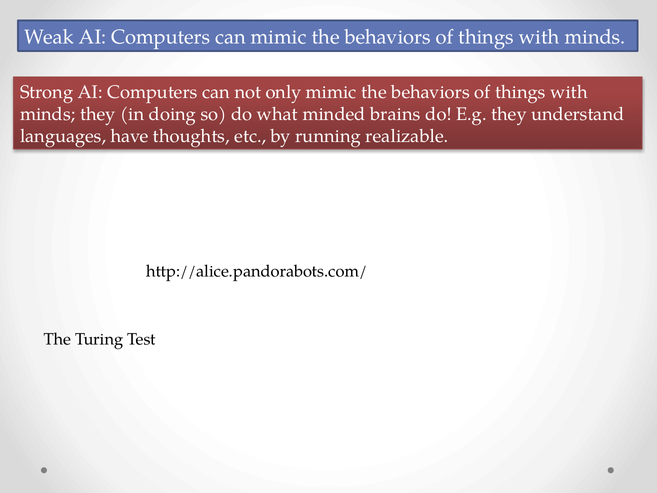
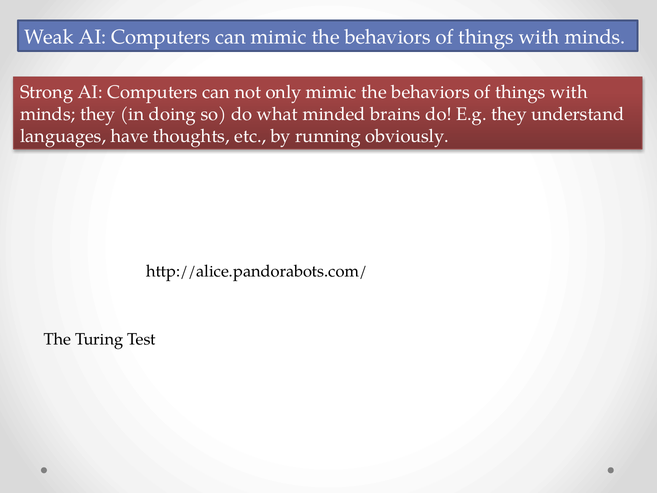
realizable: realizable -> obviously (407, 136)
